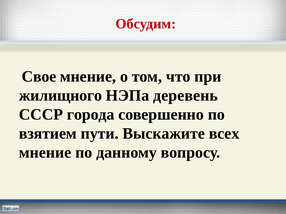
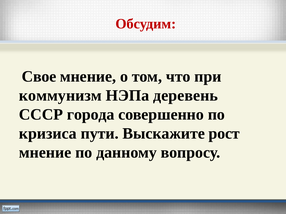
жилищного: жилищного -> коммунизм (60, 96)
взятием: взятием -> кризиса (48, 134)
всех: всех -> рост (224, 134)
